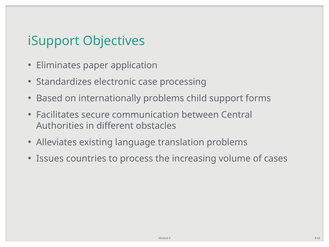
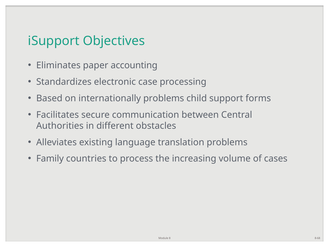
application: application -> accounting (134, 65)
Issues: Issues -> Family (50, 159)
